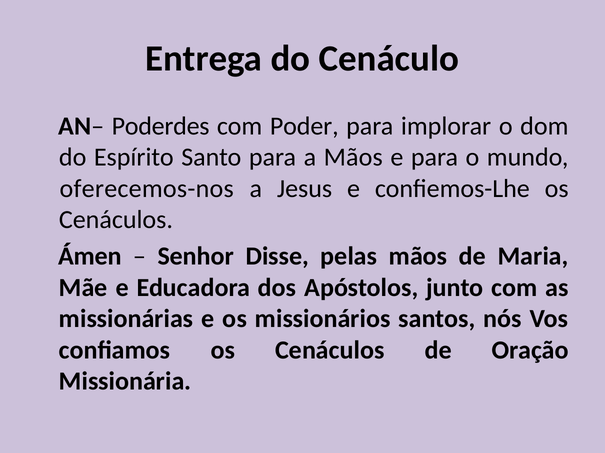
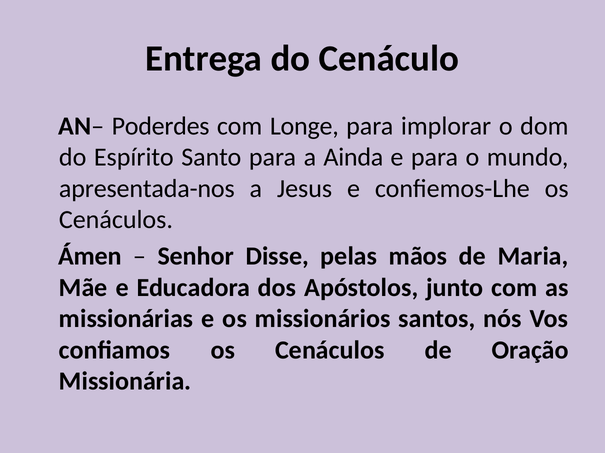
Poder: Poder -> Longe (304, 126)
a Mãos: Mãos -> Ainda (353, 158)
oferecemos-nos: oferecemos-nos -> apresentada-nos (147, 189)
